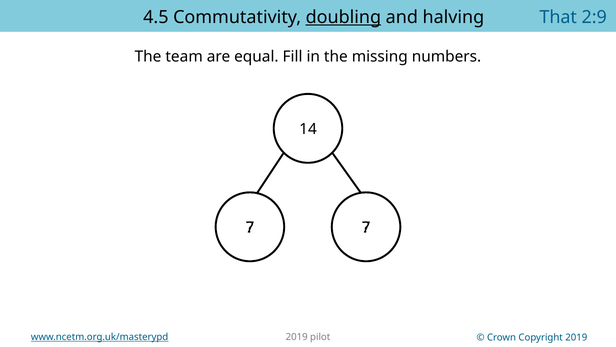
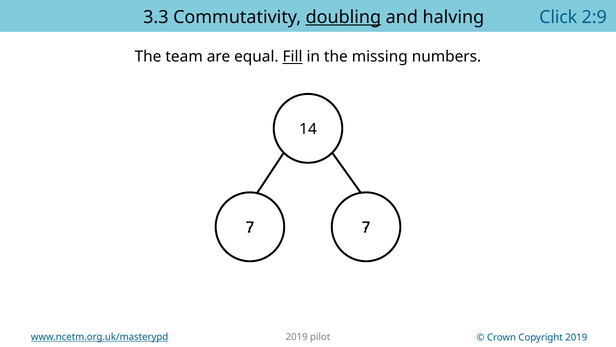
4.5: 4.5 -> 3.3 (156, 17)
That: That -> Click (558, 17)
Fill underline: none -> present (293, 57)
